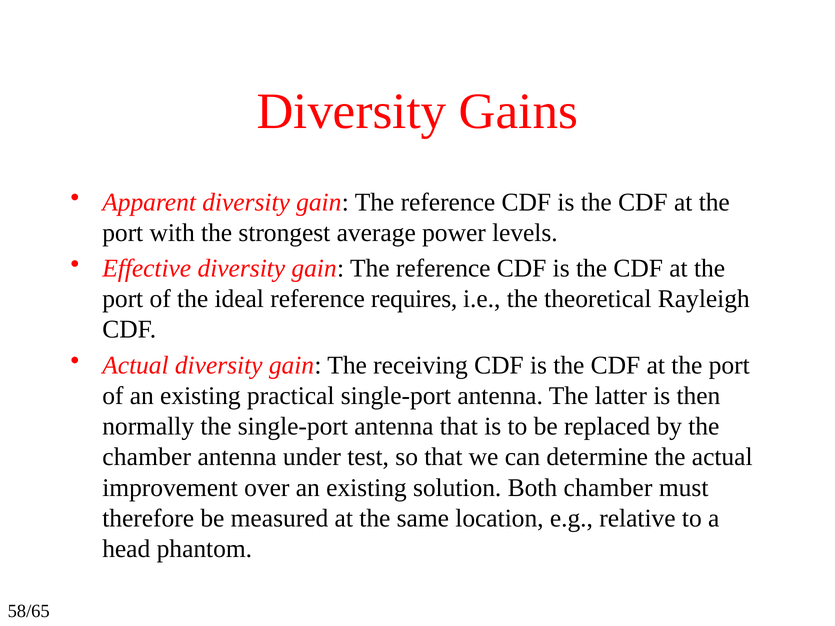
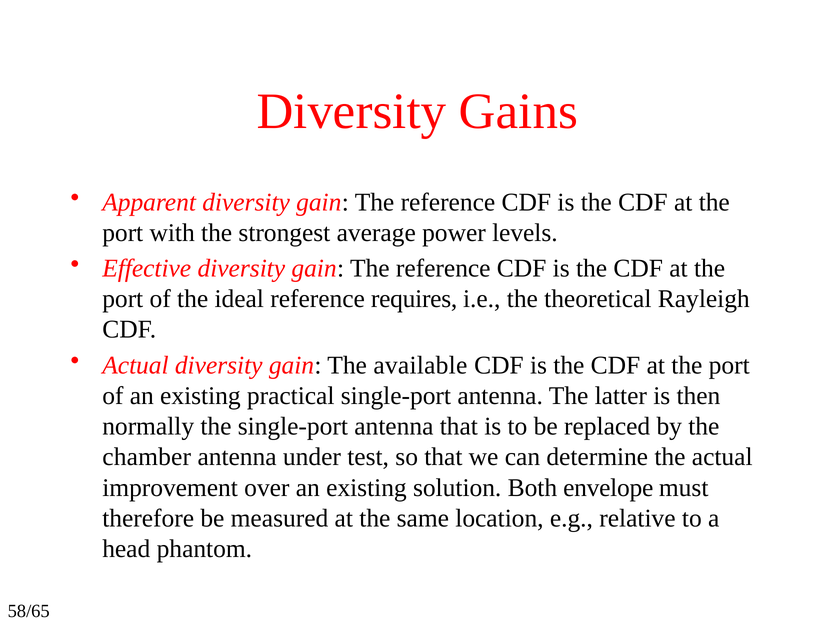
receiving: receiving -> available (420, 365)
Both chamber: chamber -> envelope (608, 488)
